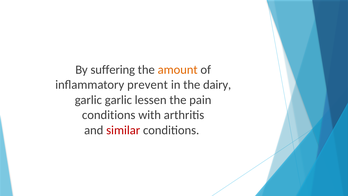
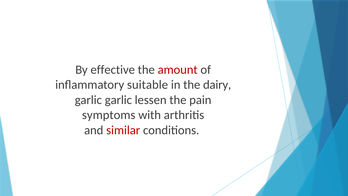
suffering: suffering -> effective (113, 70)
amount colour: orange -> red (178, 70)
prevent: prevent -> suitable (148, 85)
conditions: conditions -> symptoms (109, 115)
